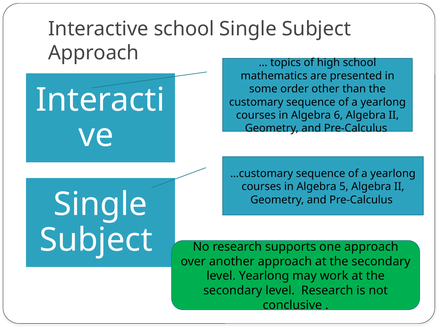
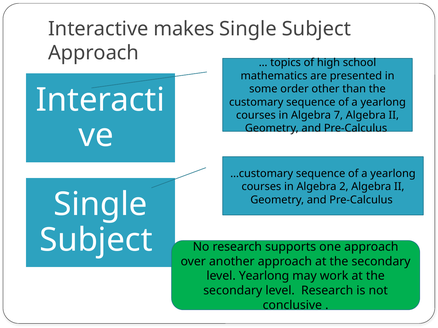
Interactive school: school -> makes (184, 29)
6: 6 -> 7 (338, 115)
5: 5 -> 2 (344, 187)
